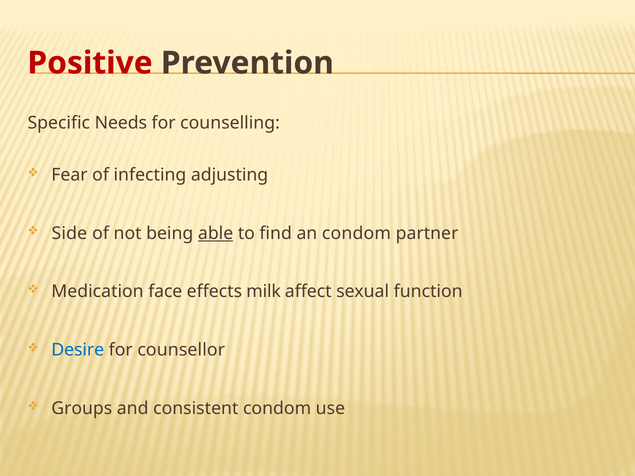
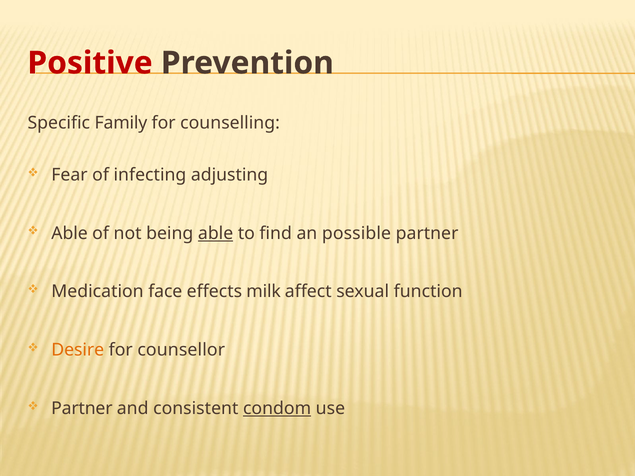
Needs: Needs -> Family (121, 123)
Side: Side -> Able (70, 233)
an condom: condom -> possible (356, 233)
Desire colour: blue -> orange (78, 350)
Groups: Groups -> Partner (82, 409)
condom underline: none -> present (277, 409)
